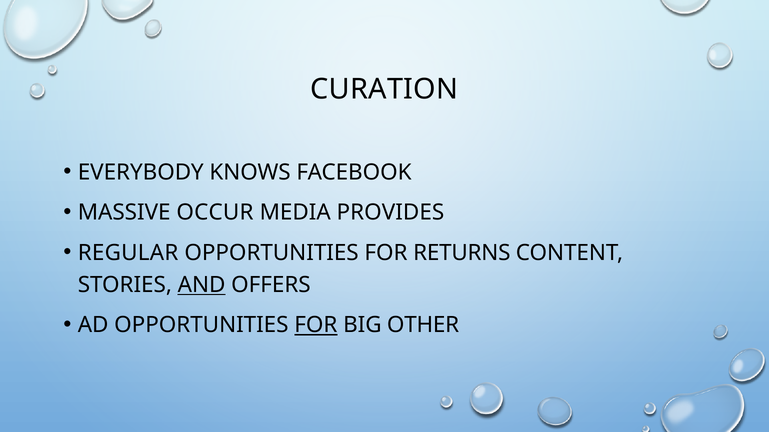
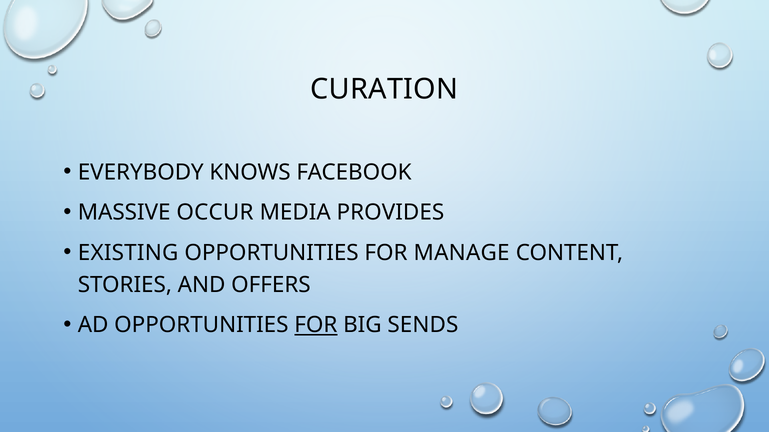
REGULAR: REGULAR -> EXISTING (128, 253)
RETURNS: RETURNS -> MANAGE (462, 253)
AND underline: present -> none (202, 285)
OTHER: OTHER -> SENDS (423, 325)
